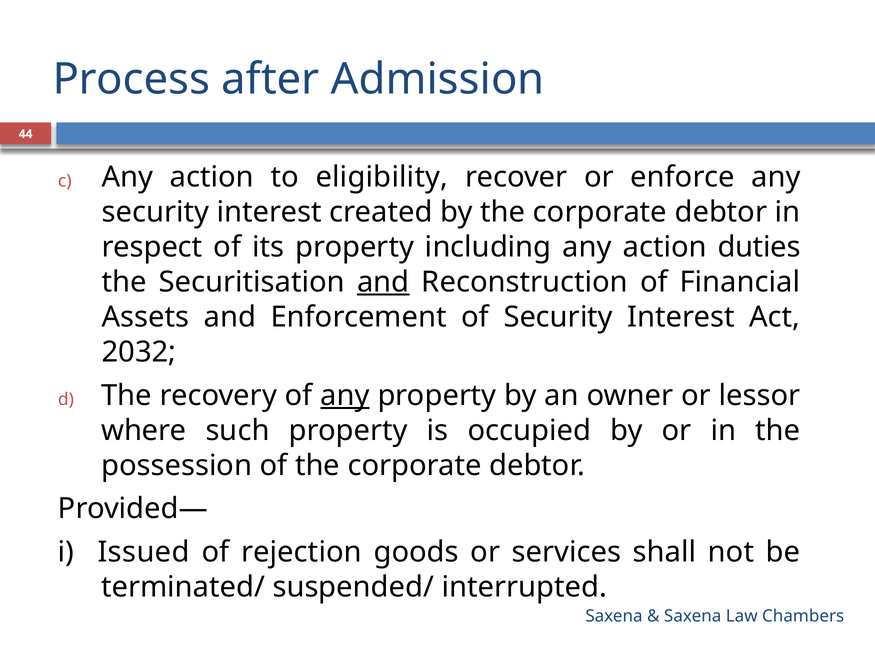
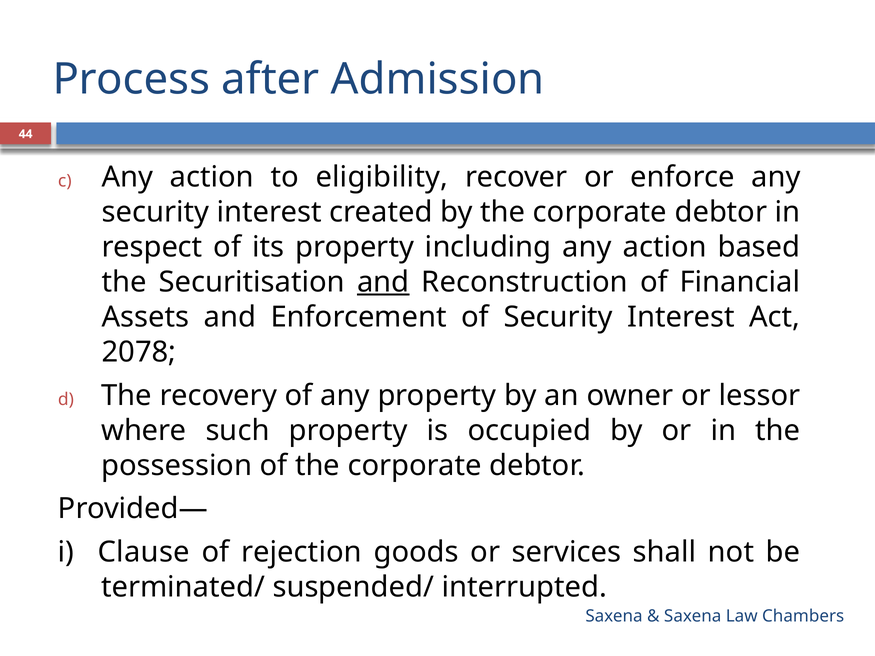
duties: duties -> based (759, 247)
2032: 2032 -> 2078 (139, 352)
any underline: present -> none (345, 396)
Issued: Issued -> Clause (144, 553)
